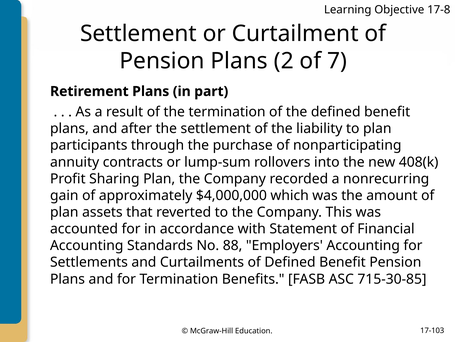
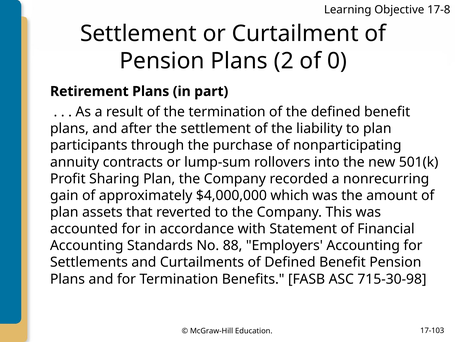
7: 7 -> 0 (337, 61)
408(k: 408(k -> 501(k (419, 162)
715-30-85: 715-30-85 -> 715-30-98 (392, 278)
